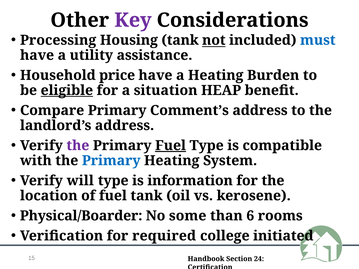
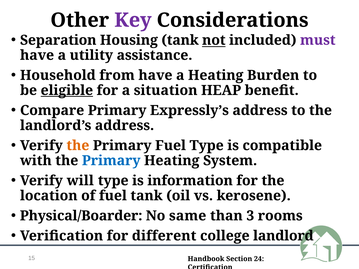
Processing: Processing -> Separation (58, 40)
must colour: blue -> purple (318, 40)
price: price -> from (117, 75)
Comment’s: Comment’s -> Expressly’s (189, 110)
the colour: purple -> orange (78, 146)
Fuel underline: present -> none (171, 146)
some: some -> same (188, 216)
6: 6 -> 3 (250, 216)
required: required -> different (164, 236)
initiated: initiated -> landlord (283, 236)
